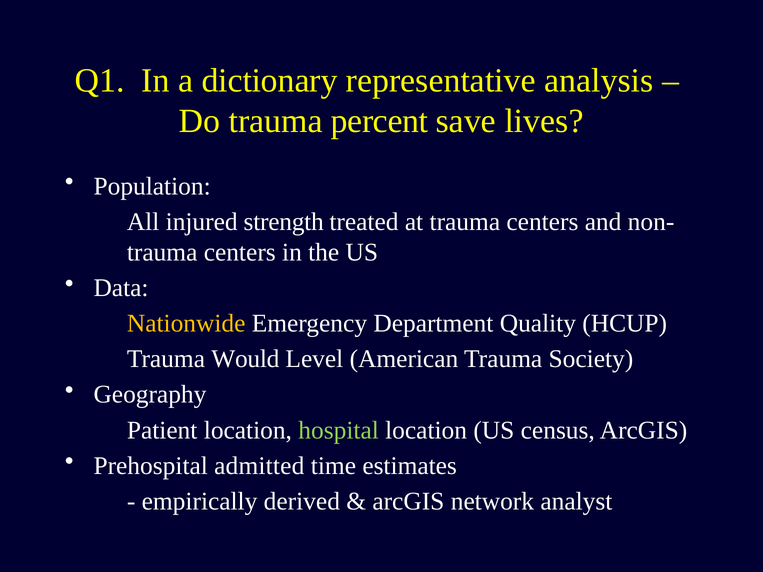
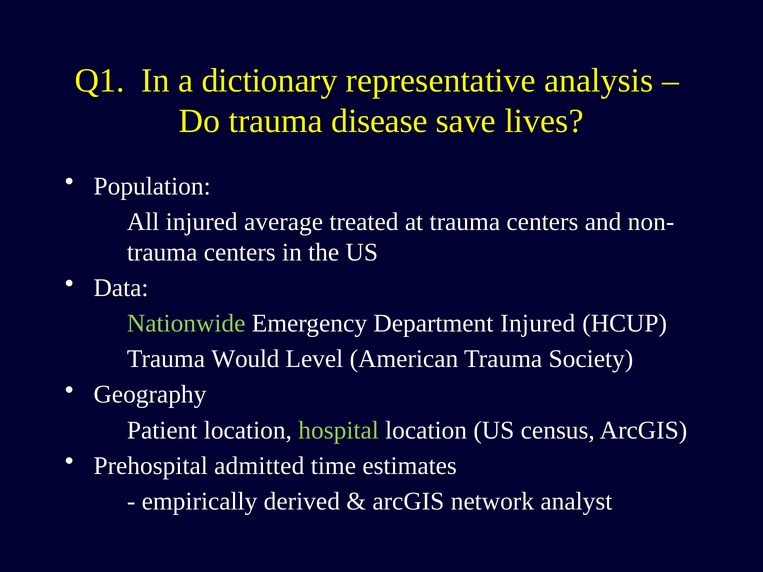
percent: percent -> disease (380, 121)
strength: strength -> average (284, 222)
Nationwide colour: yellow -> light green (186, 324)
Department Quality: Quality -> Injured (538, 324)
